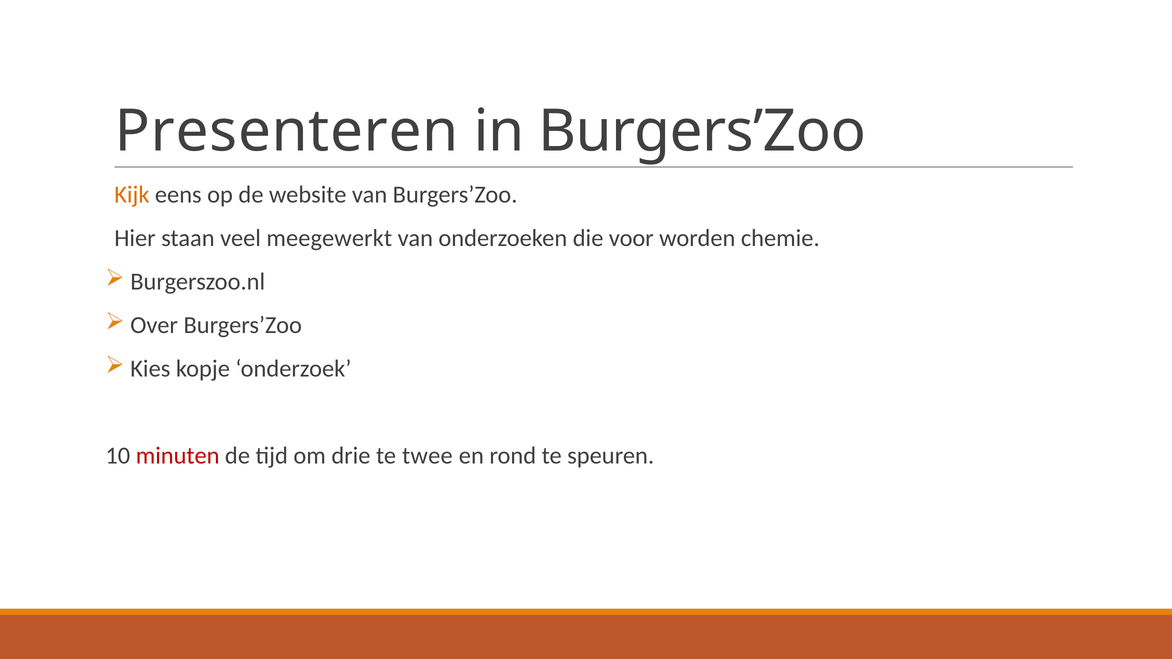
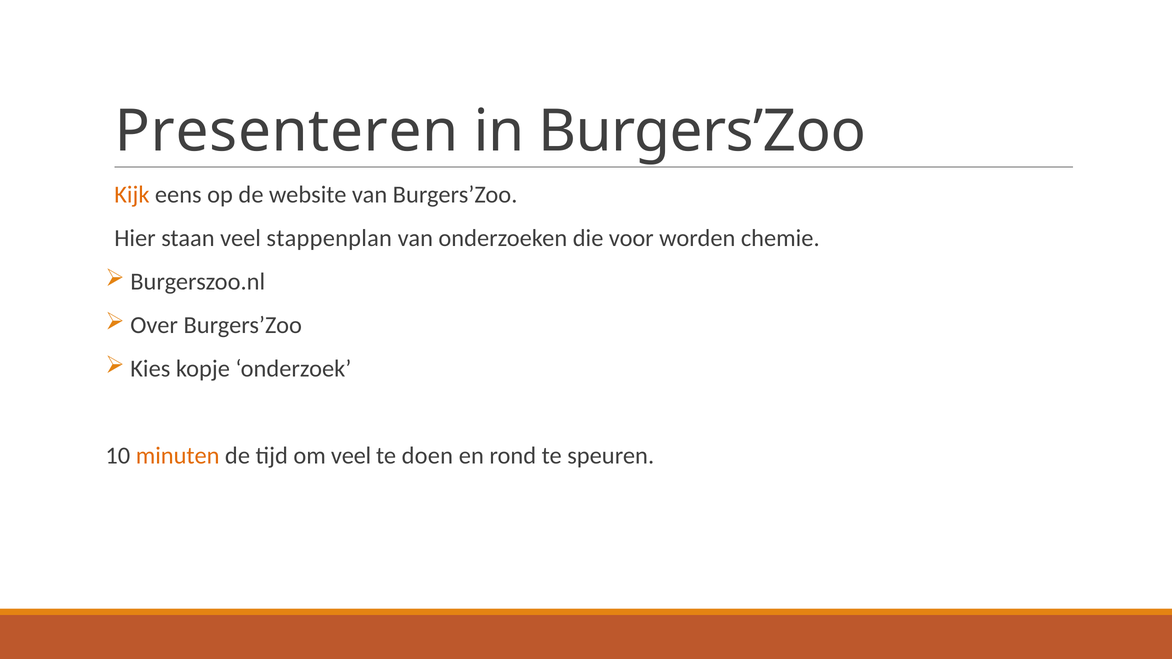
meegewerkt: meegewerkt -> stappenplan (329, 238)
minuten colour: red -> orange (178, 456)
om drie: drie -> veel (351, 456)
twee: twee -> doen (427, 456)
